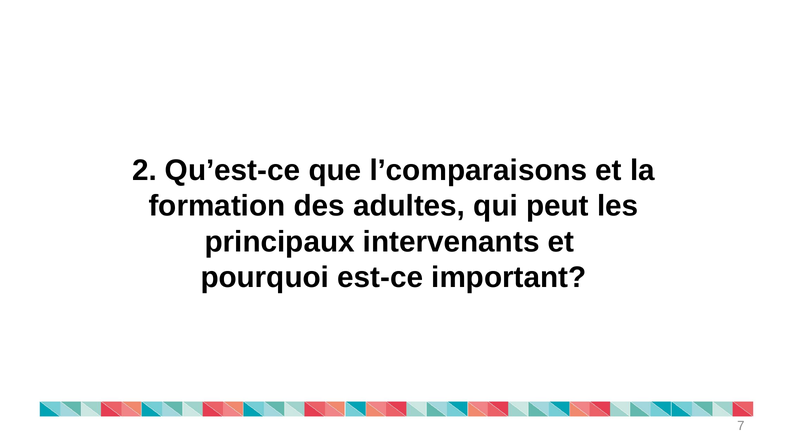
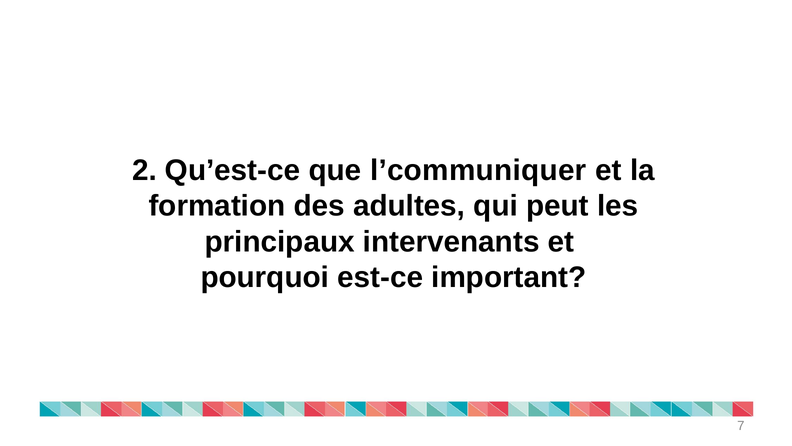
l’comparaisons: l’comparaisons -> l’communiquer (478, 170)
